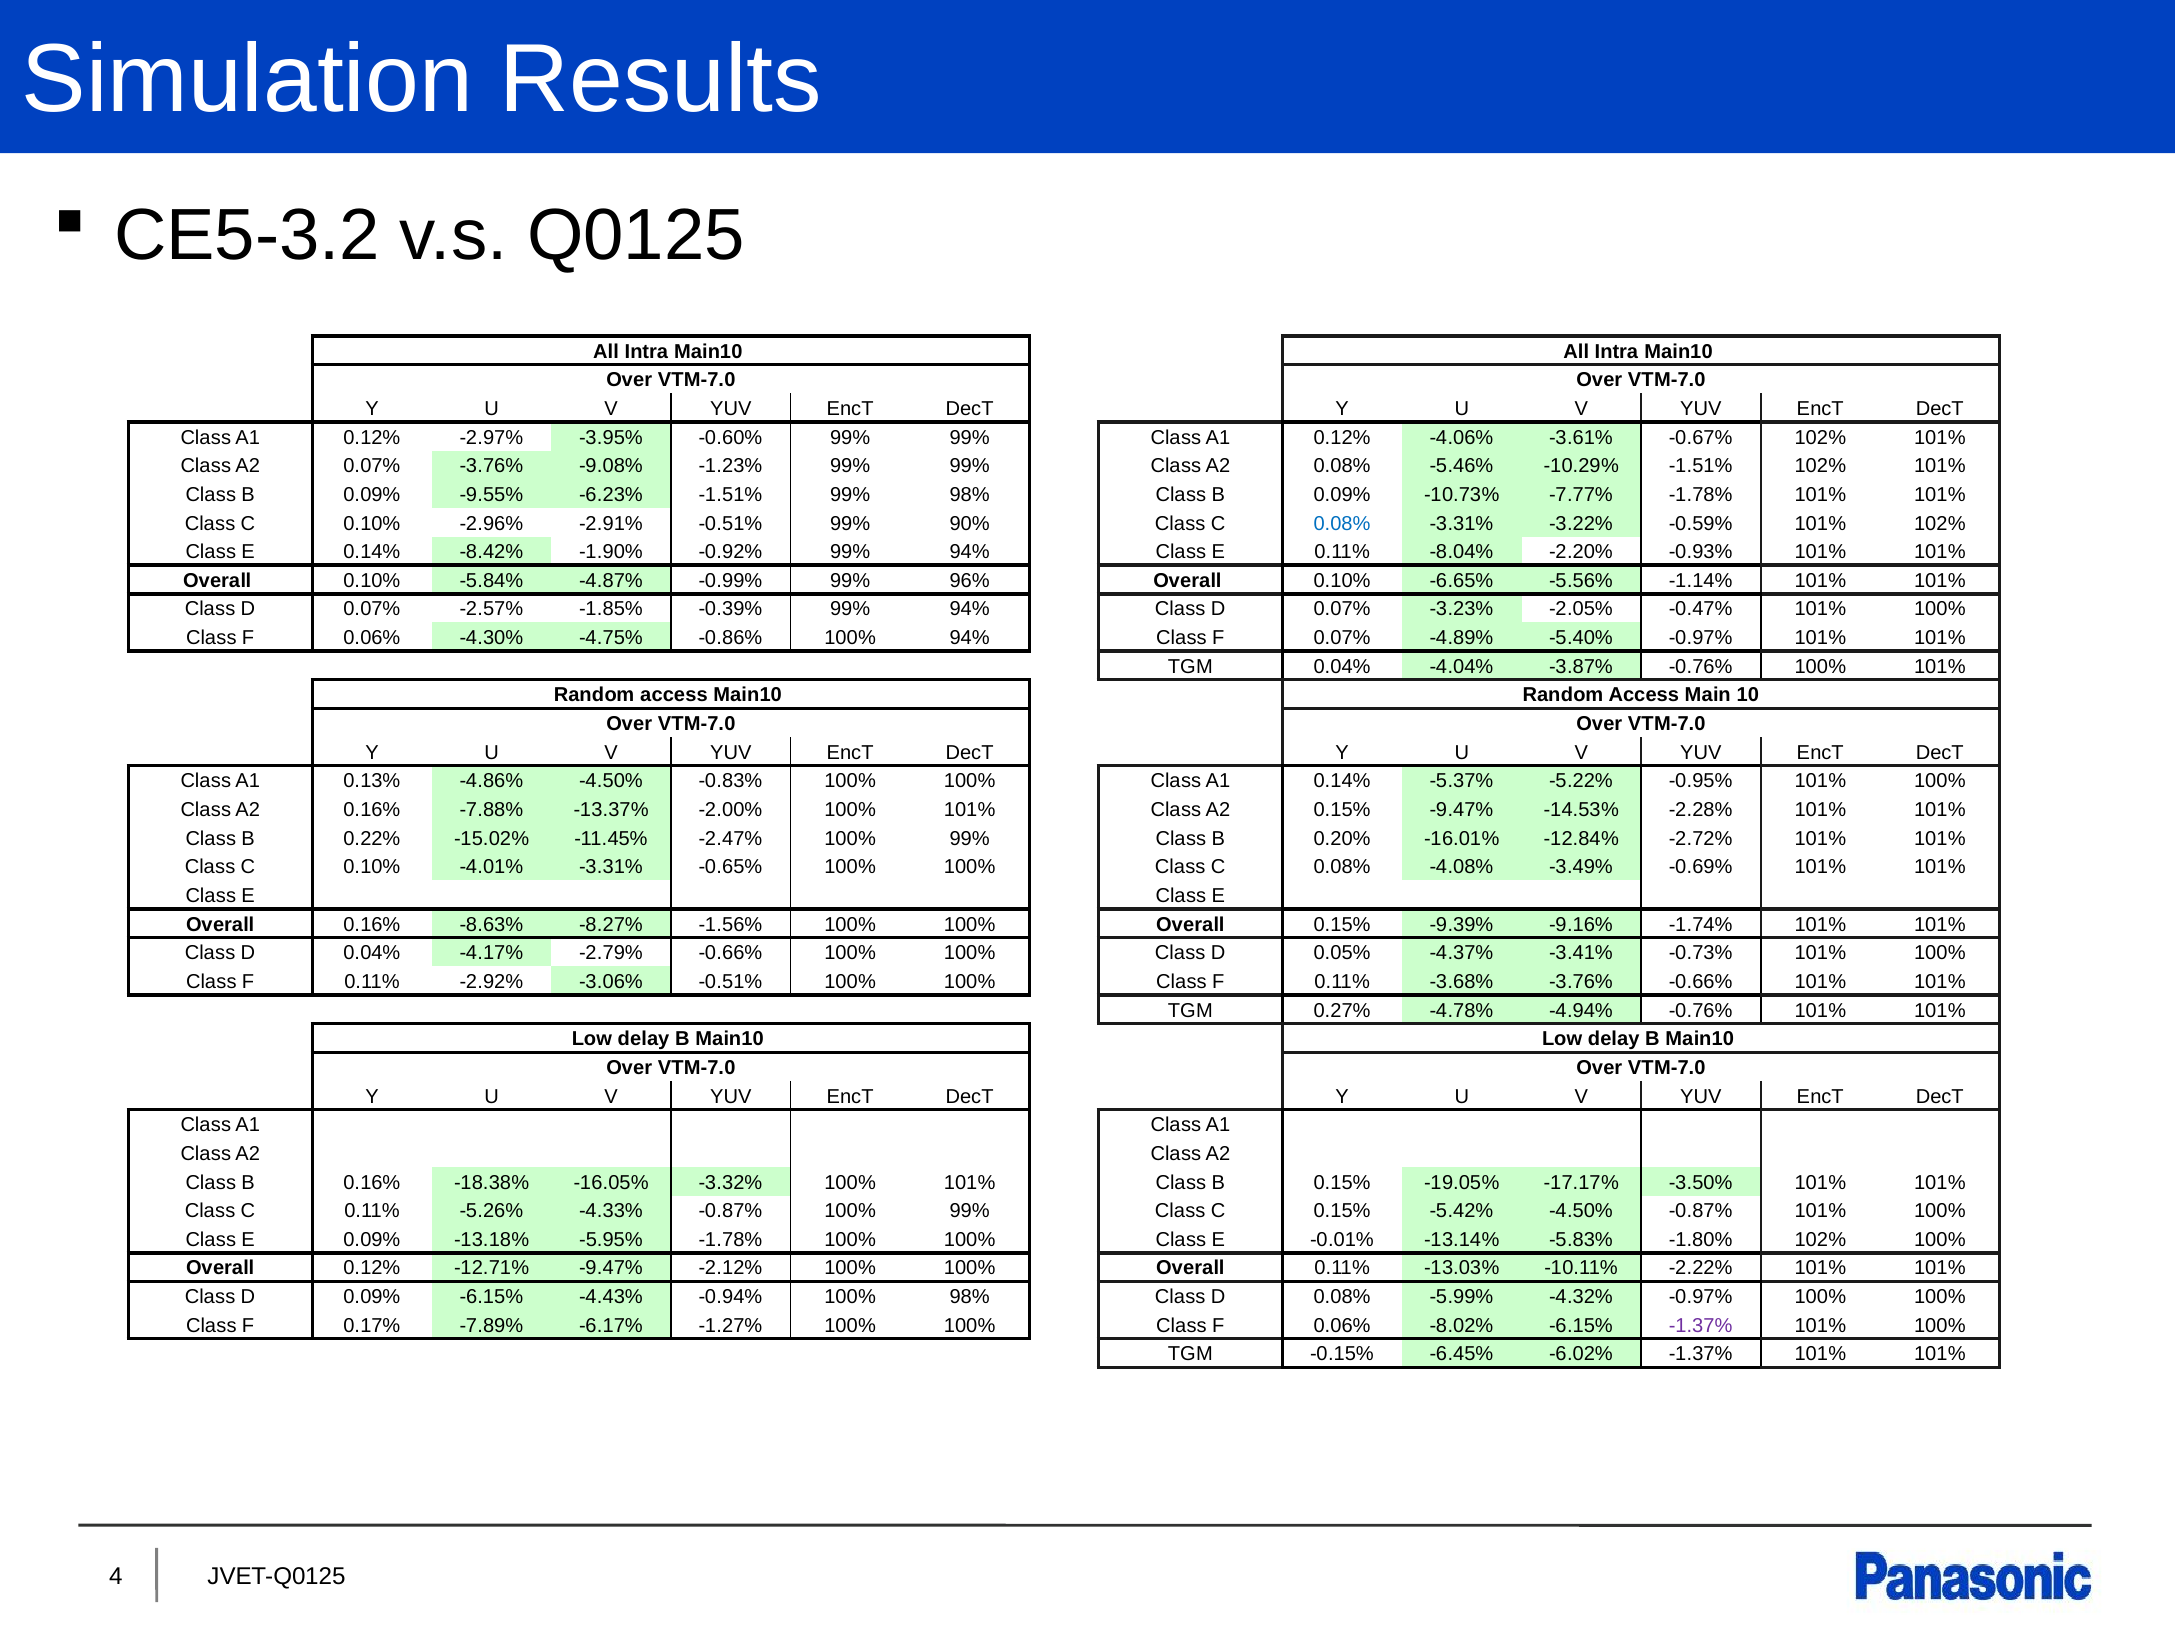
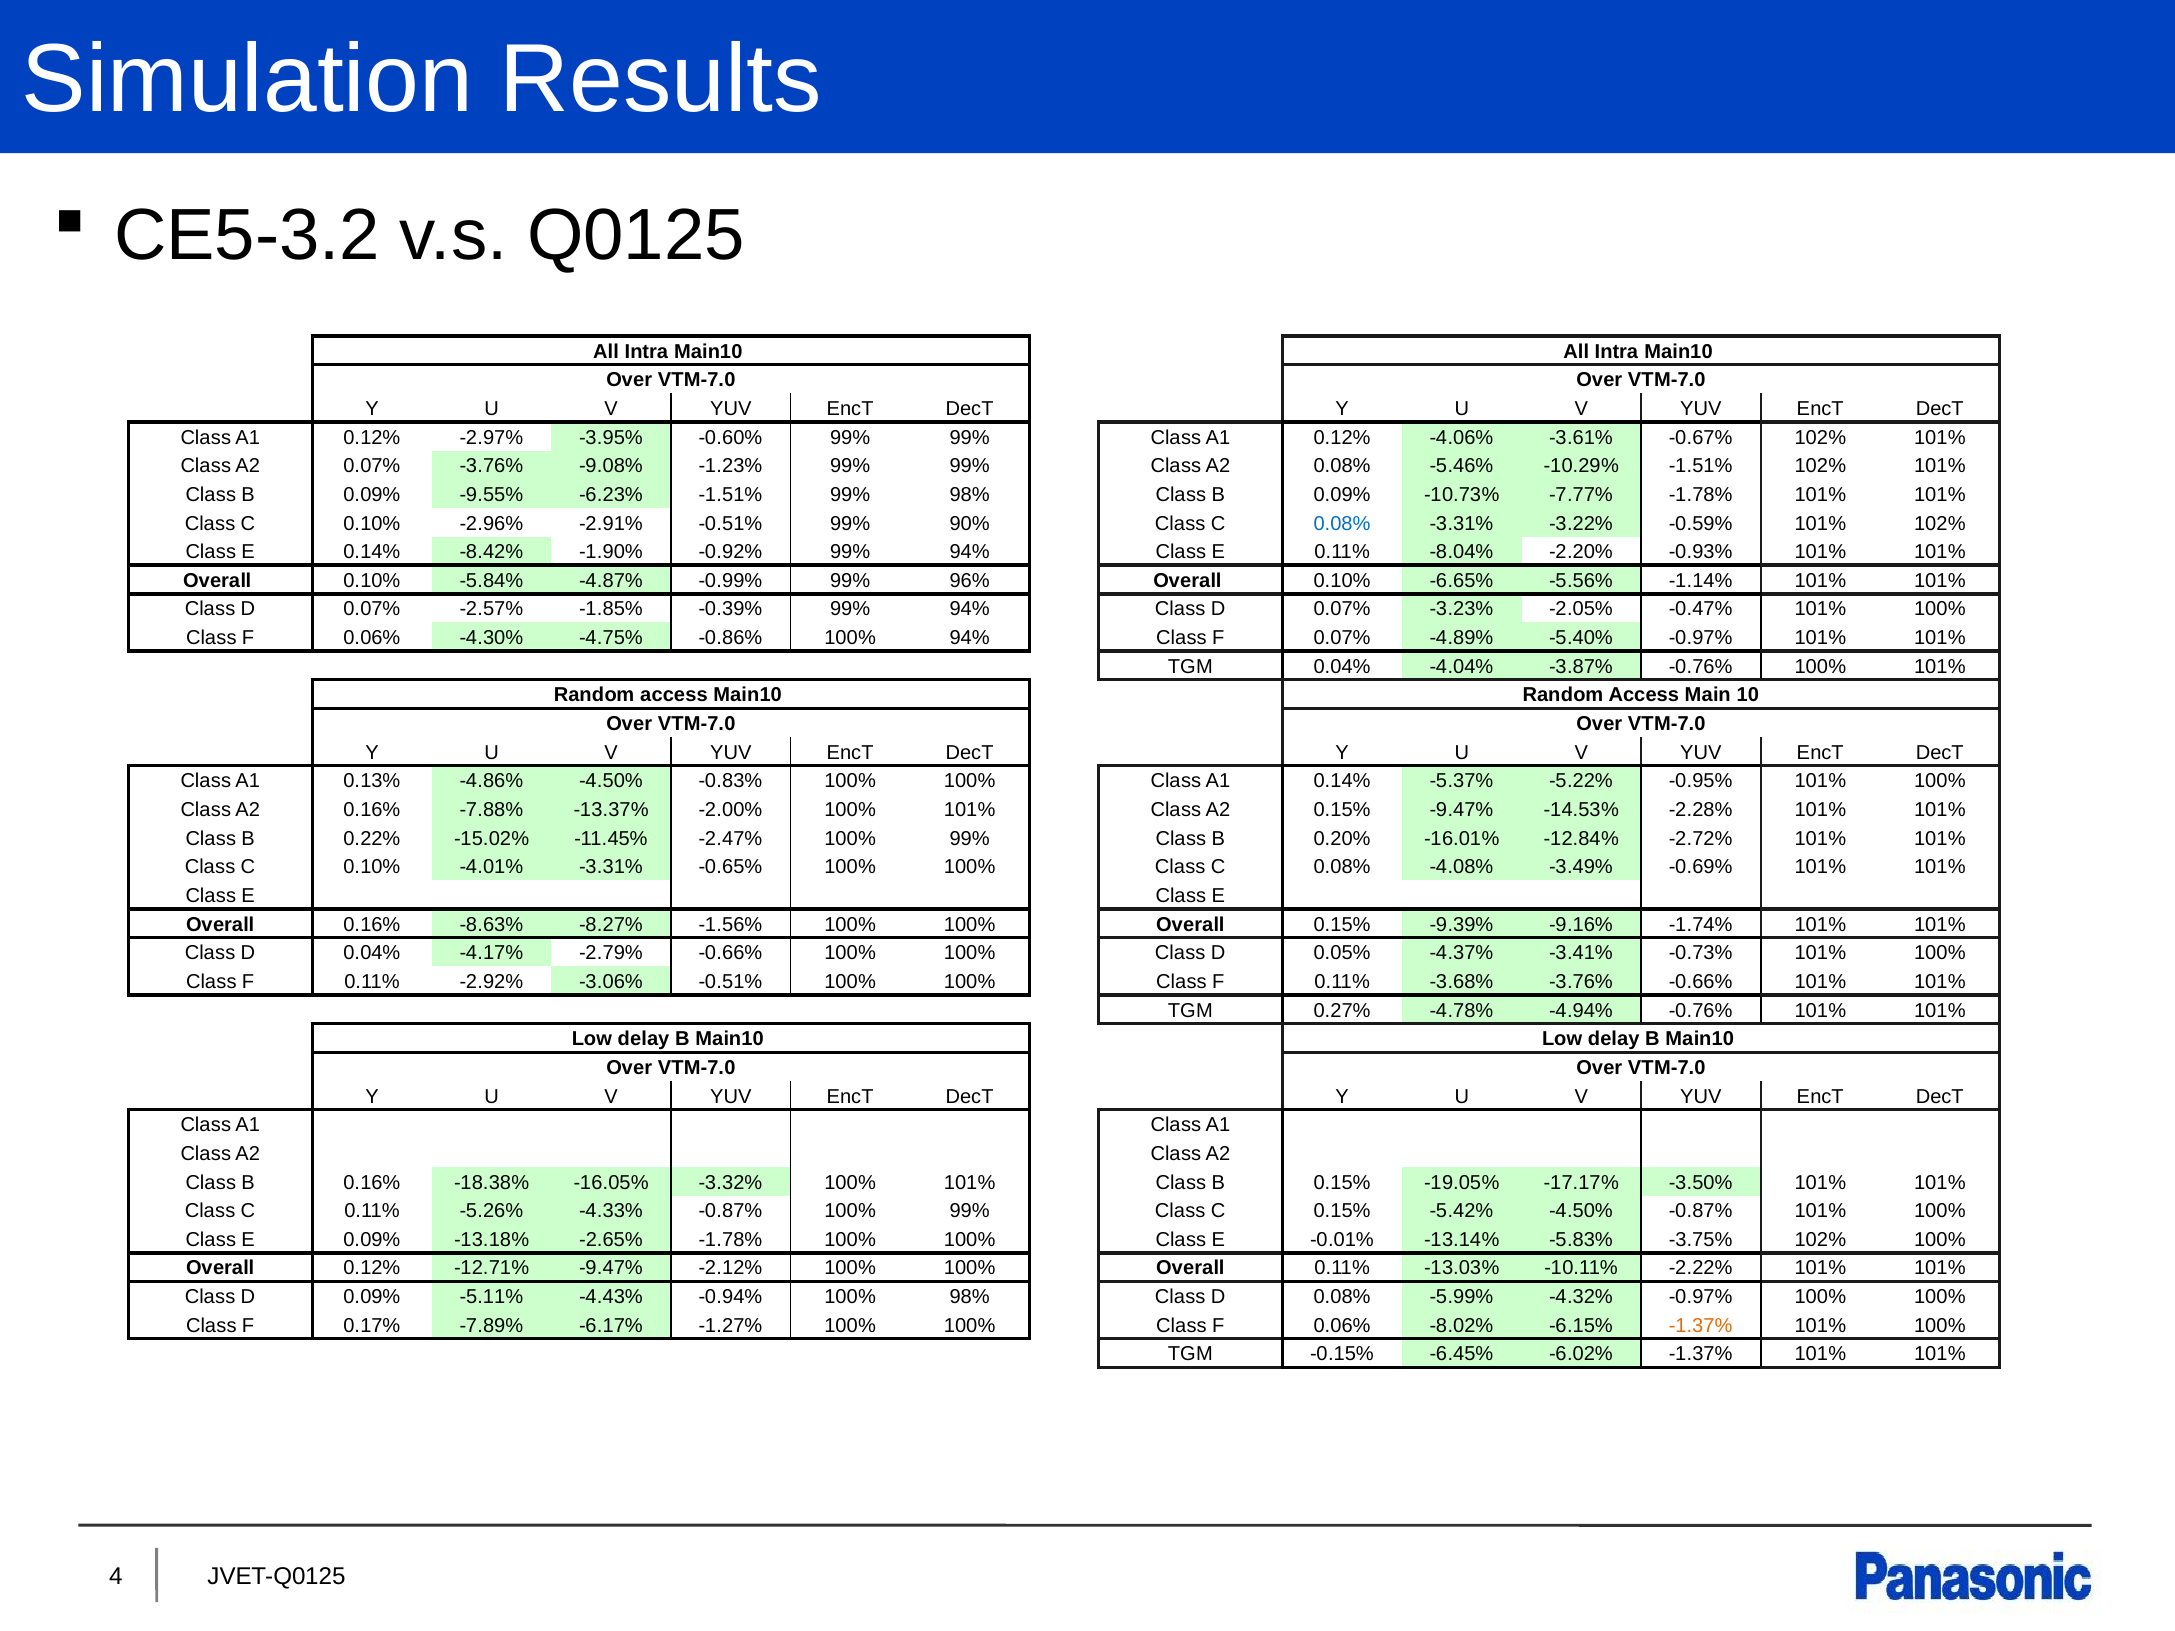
-5.95%: -5.95% -> -2.65% (611, 1240)
-1.80%: -1.80% -> -3.75% (1701, 1240)
0.09% -6.15%: -6.15% -> -5.11% (491, 1297)
-1.37% colour: purple -> orange (1701, 1326)
